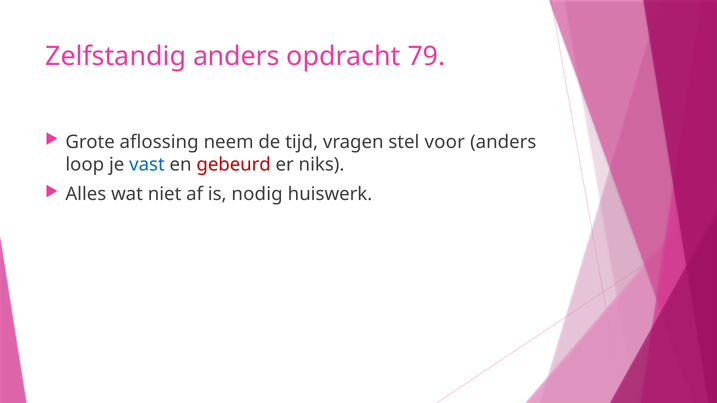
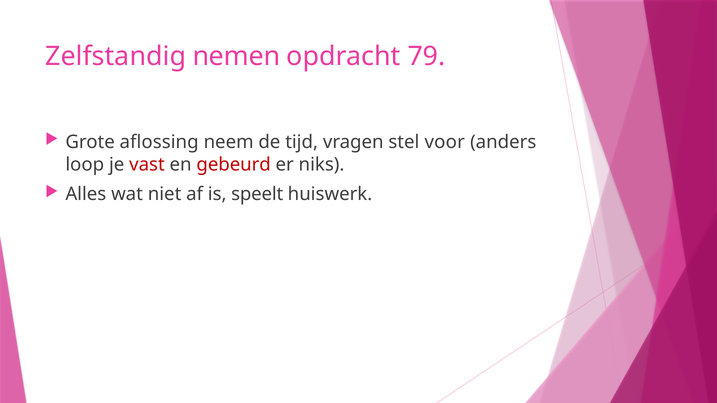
Zelfstandig anders: anders -> nemen (236, 57)
vast colour: blue -> red (147, 165)
nodig: nodig -> speelt (257, 194)
